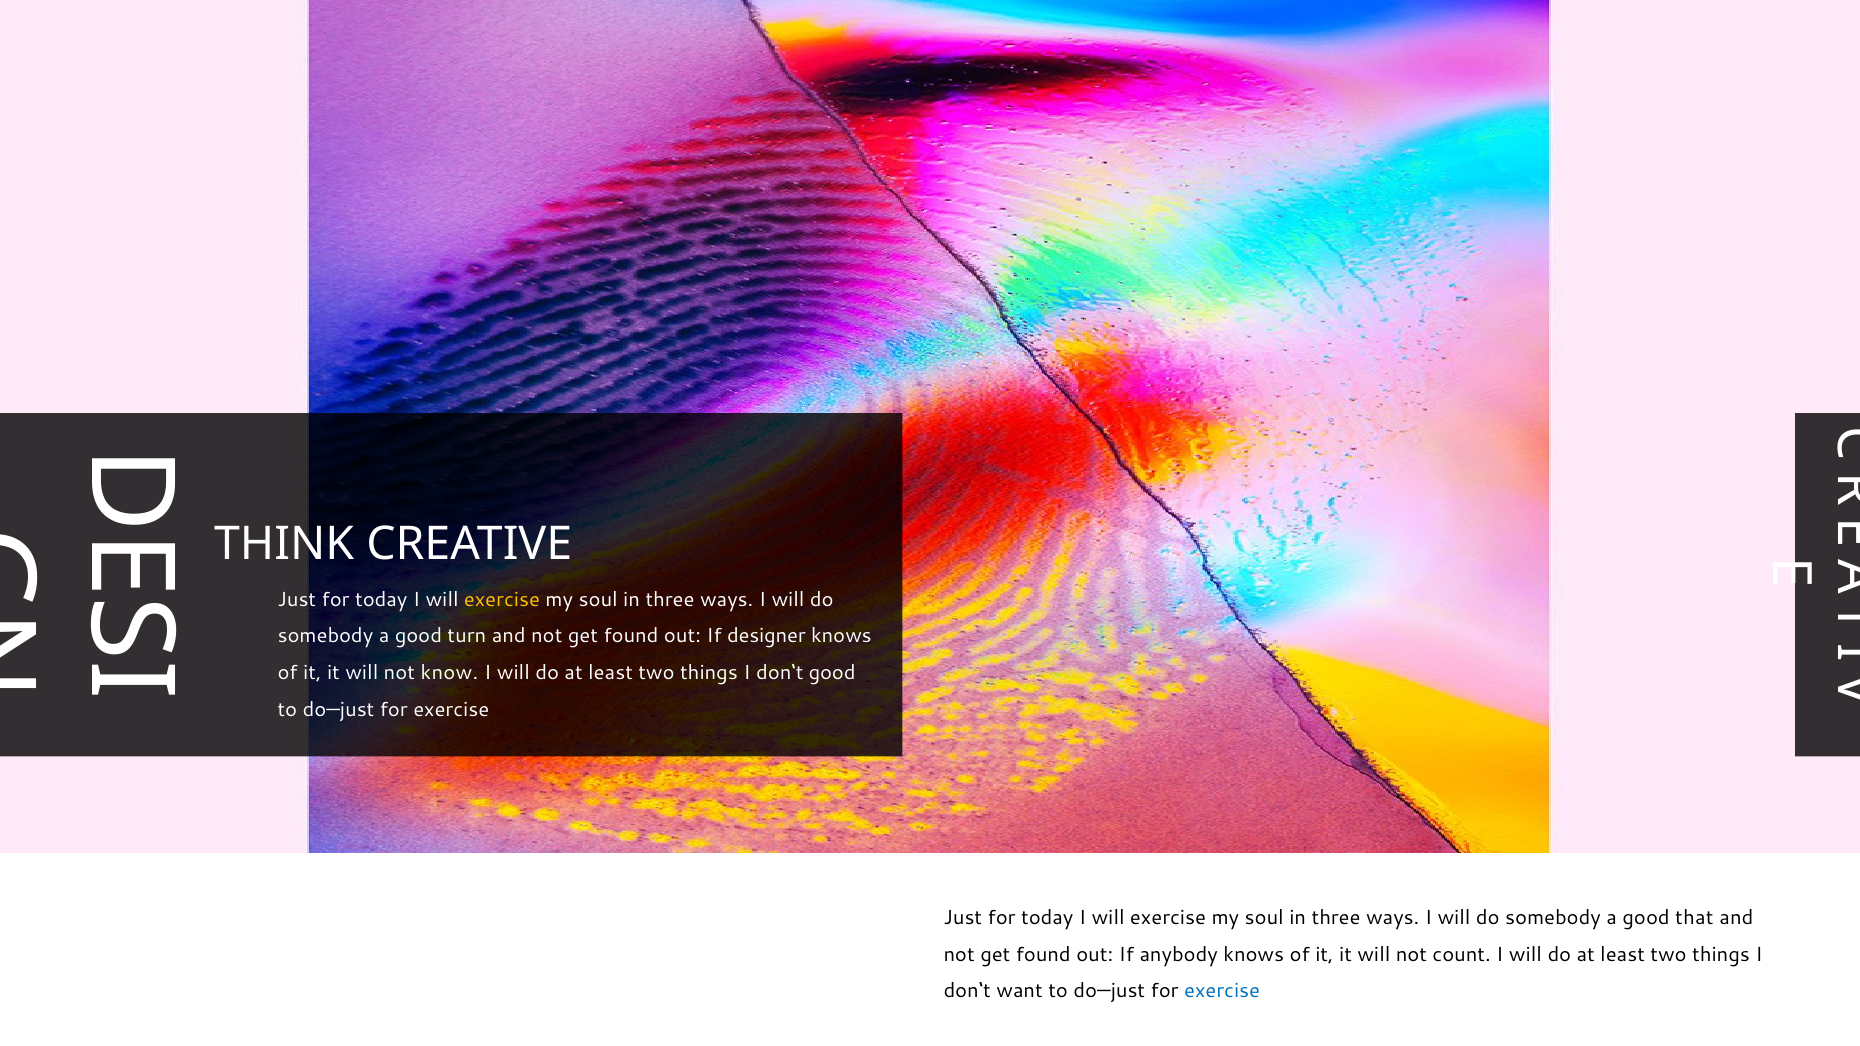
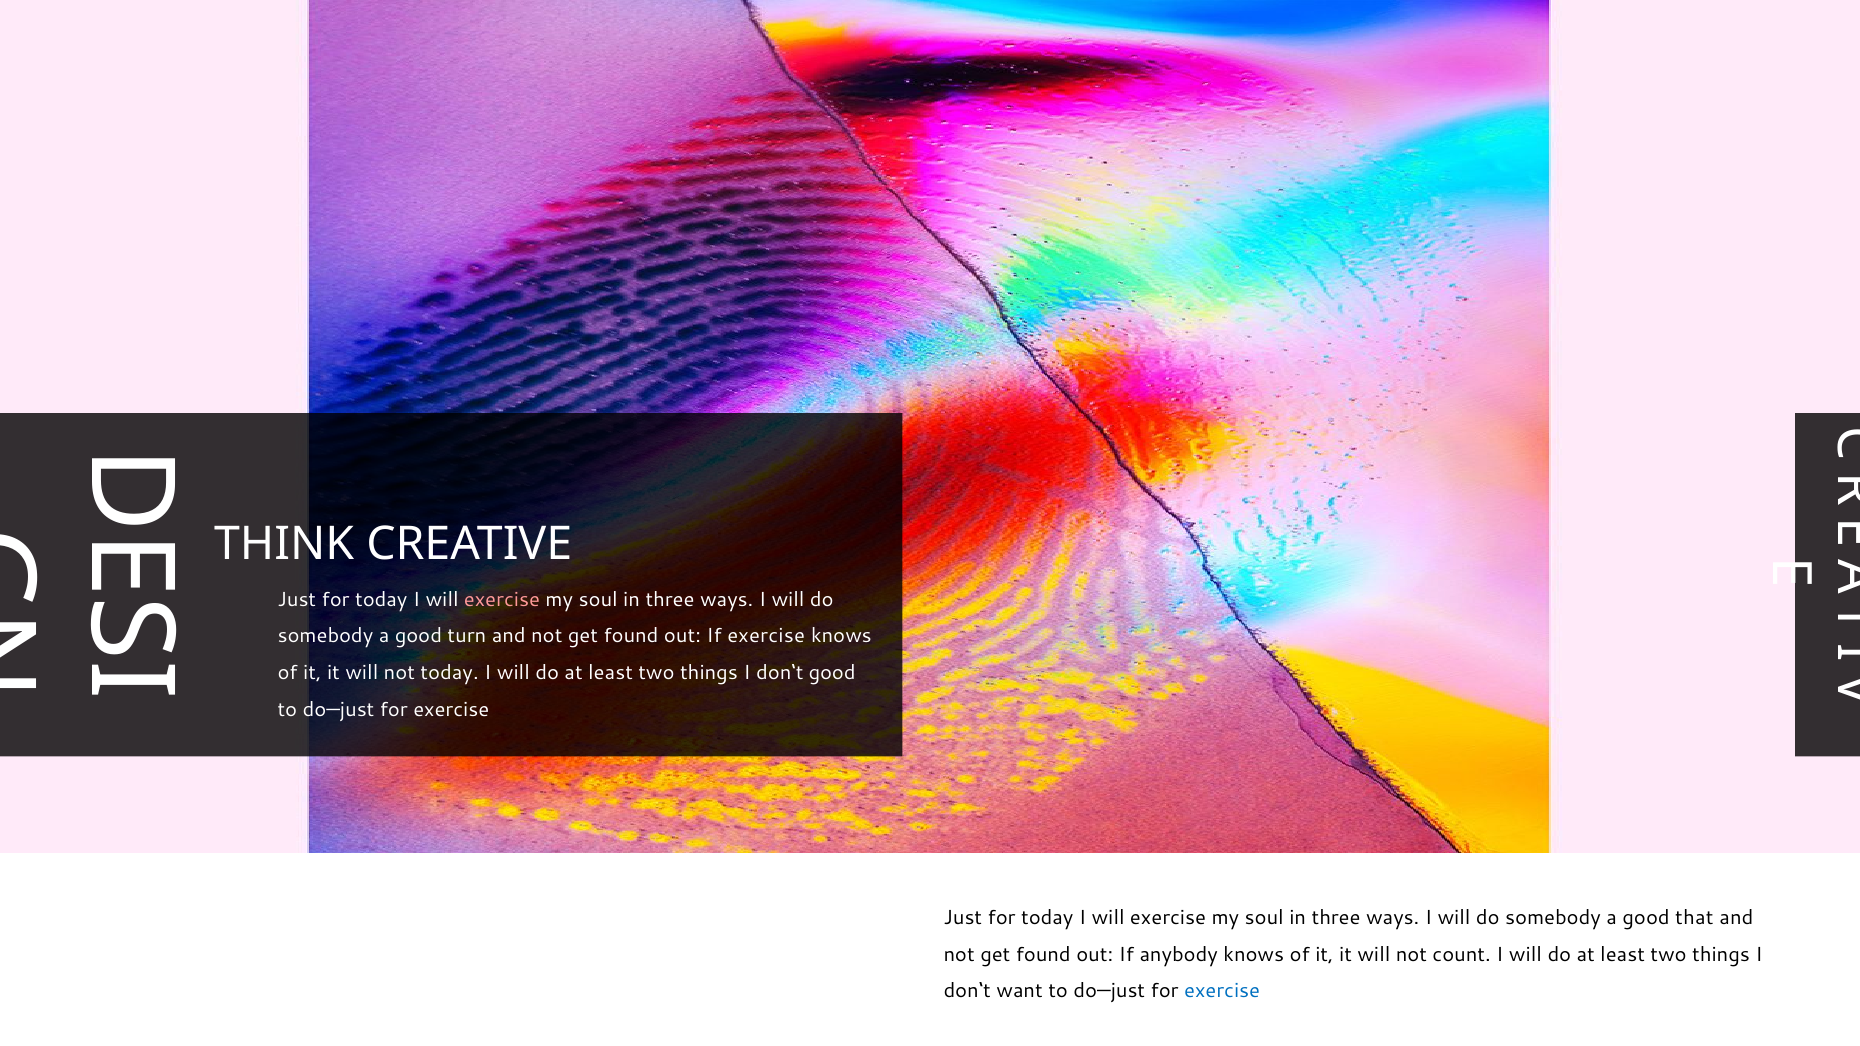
exercise colour: yellow -> pink (502, 600)
If designer: designer -> exercise (766, 636)
not know: know -> today (450, 673)
